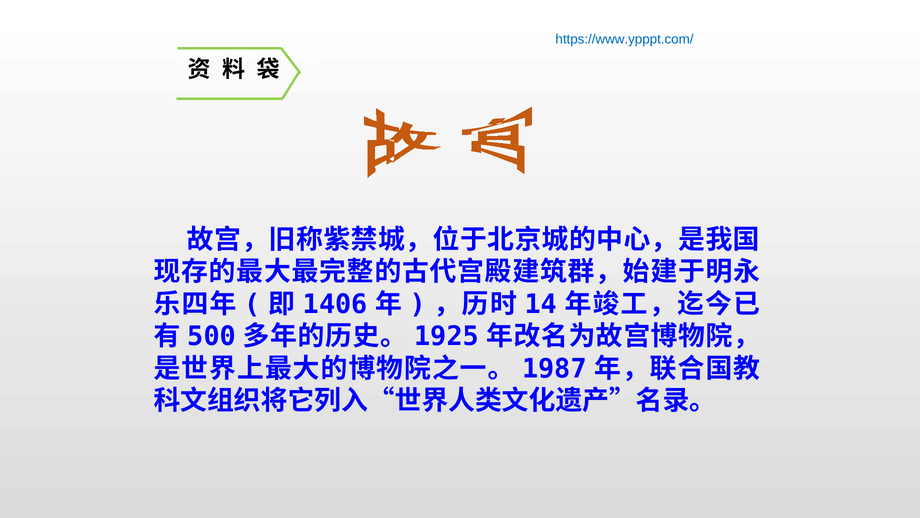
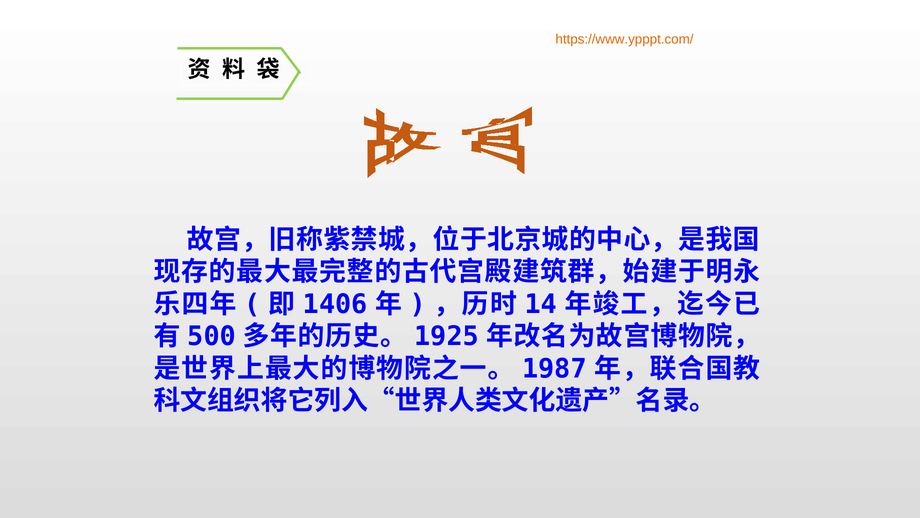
https://www.ypppt.com/ colour: blue -> orange (624, 39)
